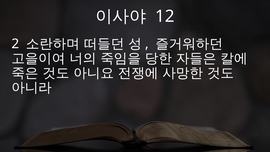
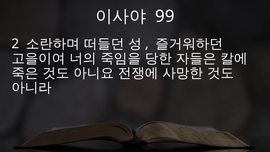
12: 12 -> 99 (165, 16)
